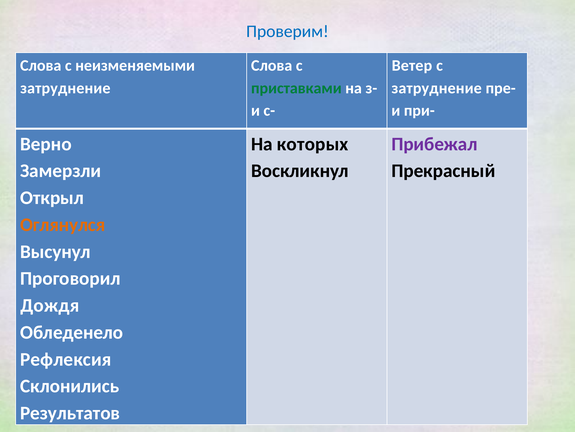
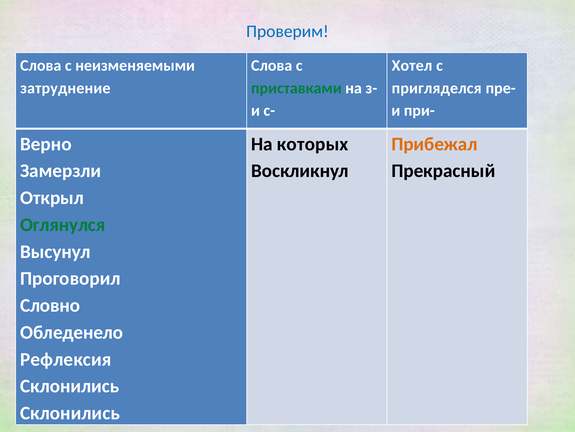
Ветер: Ветер -> Хотел (412, 65)
затруднение: затруднение -> пригляделся (437, 88)
Прибежал colour: purple -> orange (434, 144)
Оглянулся colour: orange -> green (63, 224)
Дождя: Дождя -> Словно (50, 305)
Результатов: Результатов -> Склонились (70, 412)
